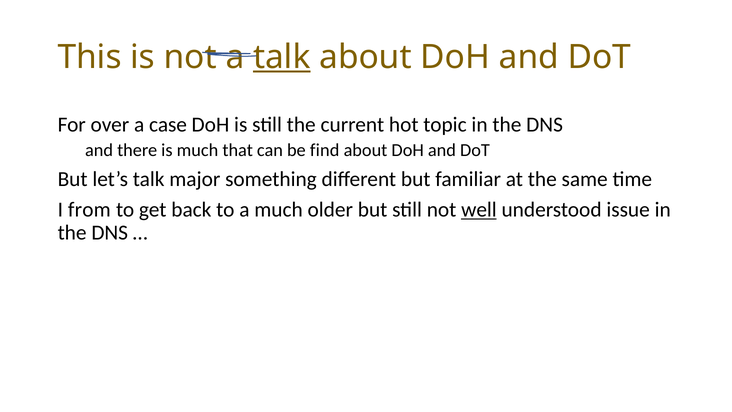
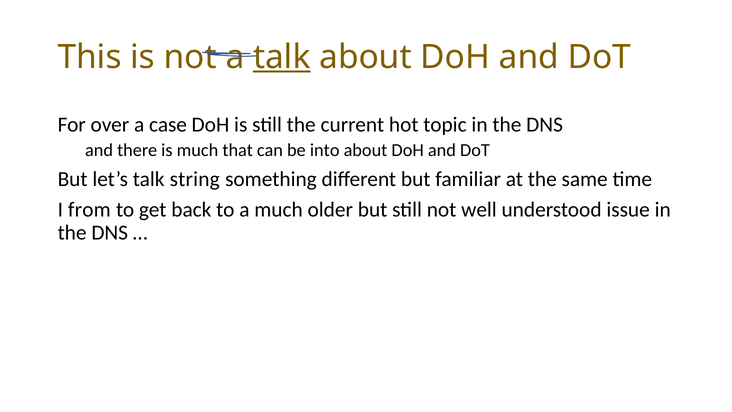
find: find -> into (325, 150)
major: major -> string (195, 179)
well underline: present -> none (479, 210)
